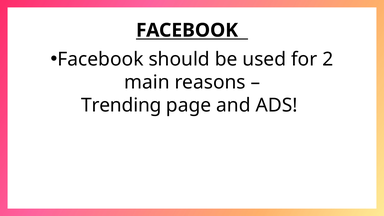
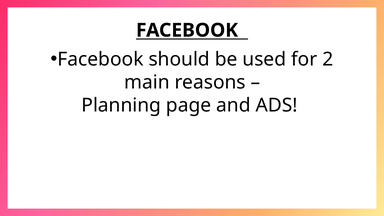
Trending: Trending -> Planning (121, 105)
